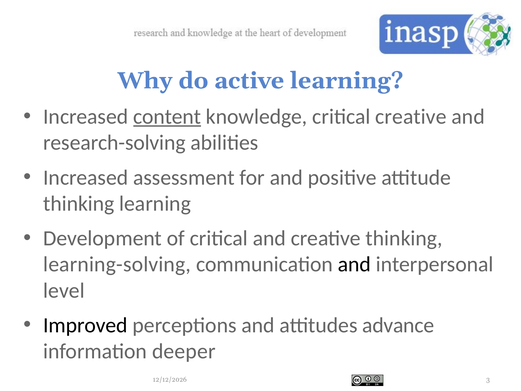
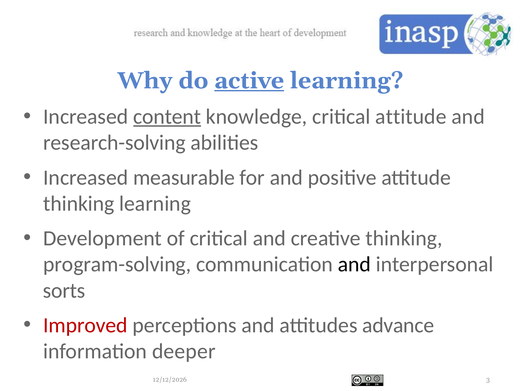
active underline: none -> present (249, 81)
critical creative: creative -> attitude (411, 117)
assessment: assessment -> measurable (184, 177)
learning-solving: learning-solving -> program-solving (117, 264)
level: level -> sorts (64, 290)
Improved colour: black -> red (85, 325)
